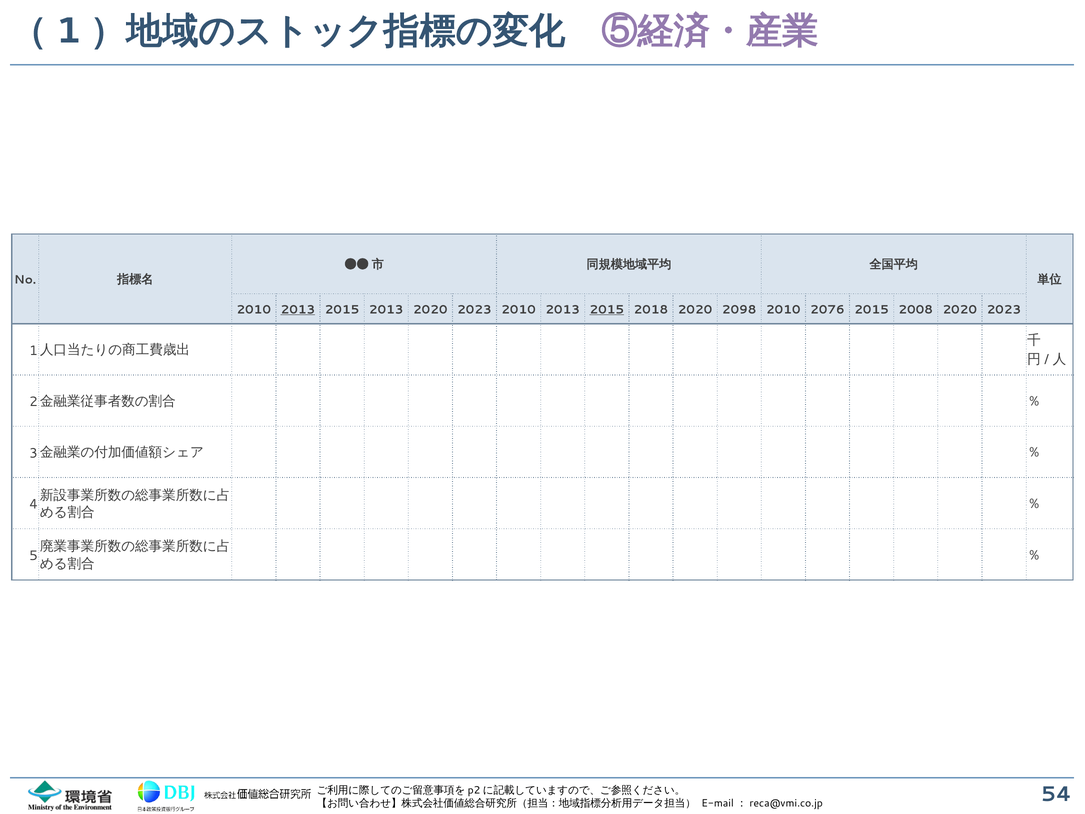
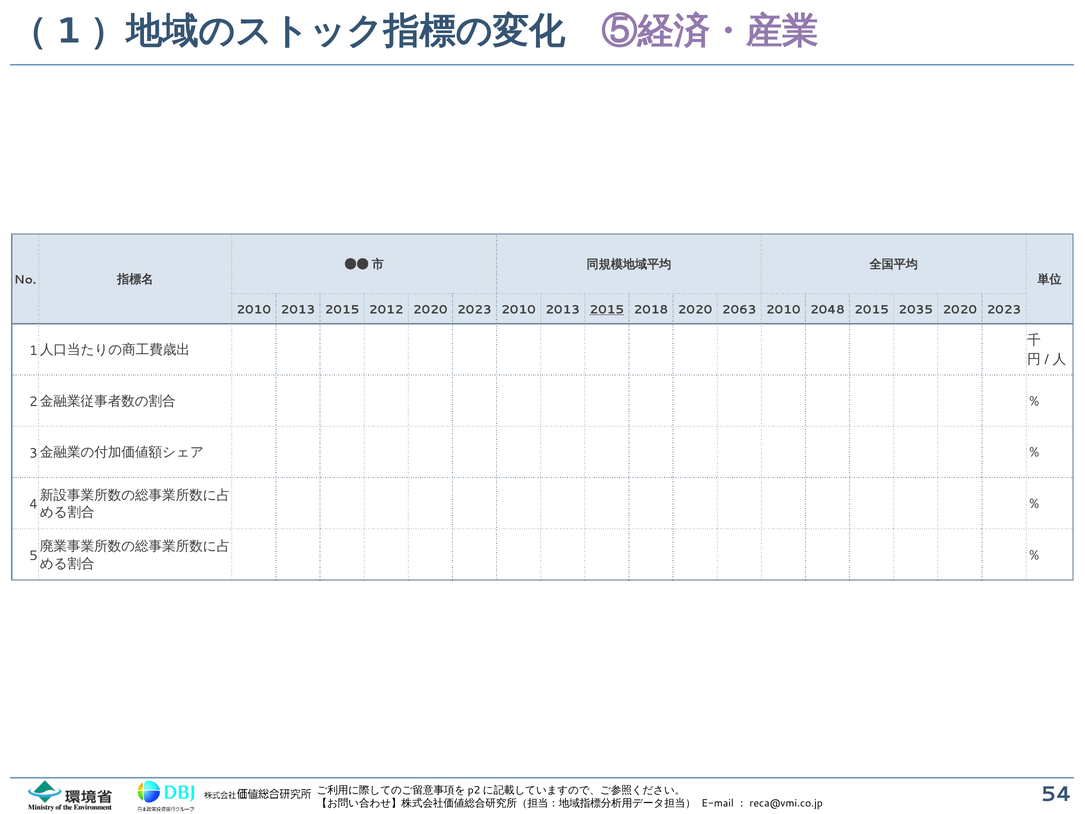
2013 underline: present -> none (298, 309)
2015 2013: 2013 -> 2012 (386, 309)
2098: 2098 -> 2063 (739, 309)
2076: 2076 -> 2048 (828, 309)
2008: 2008 -> 2035 (916, 309)
